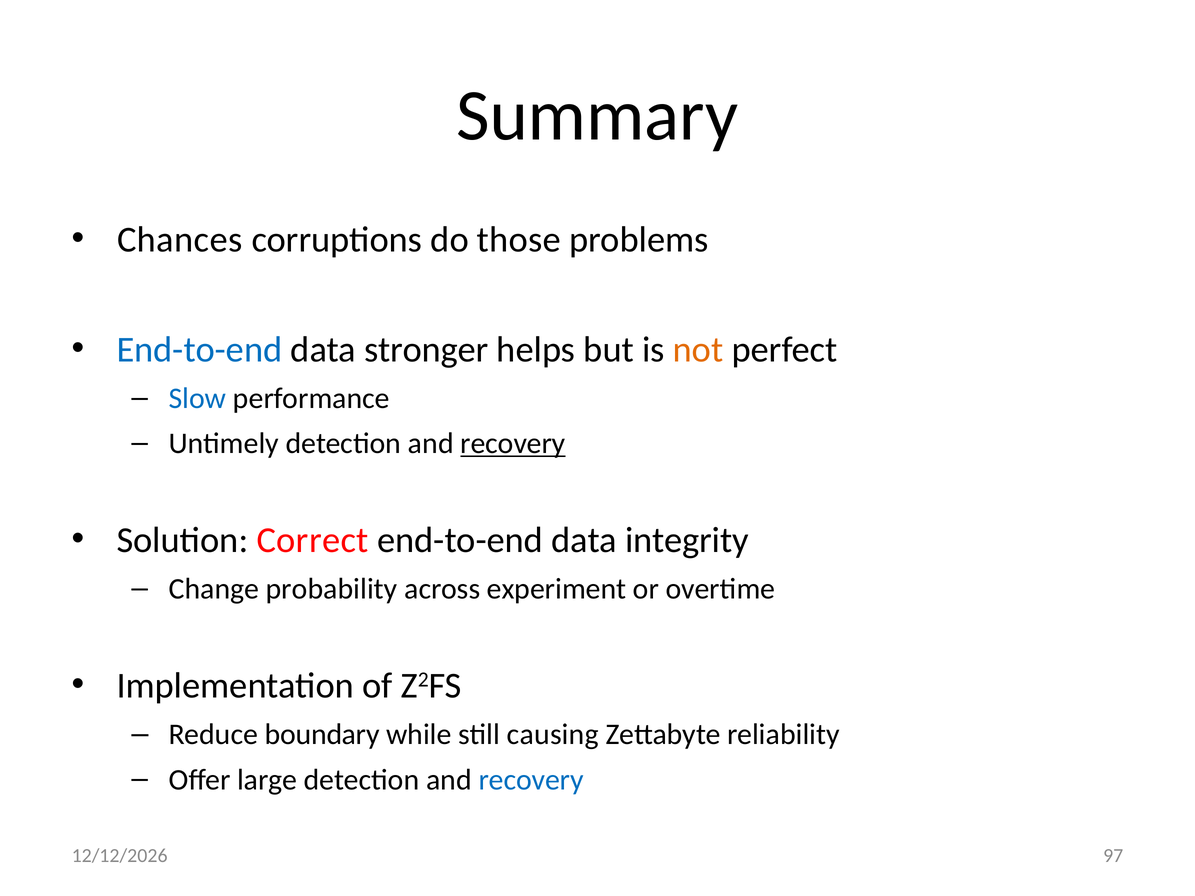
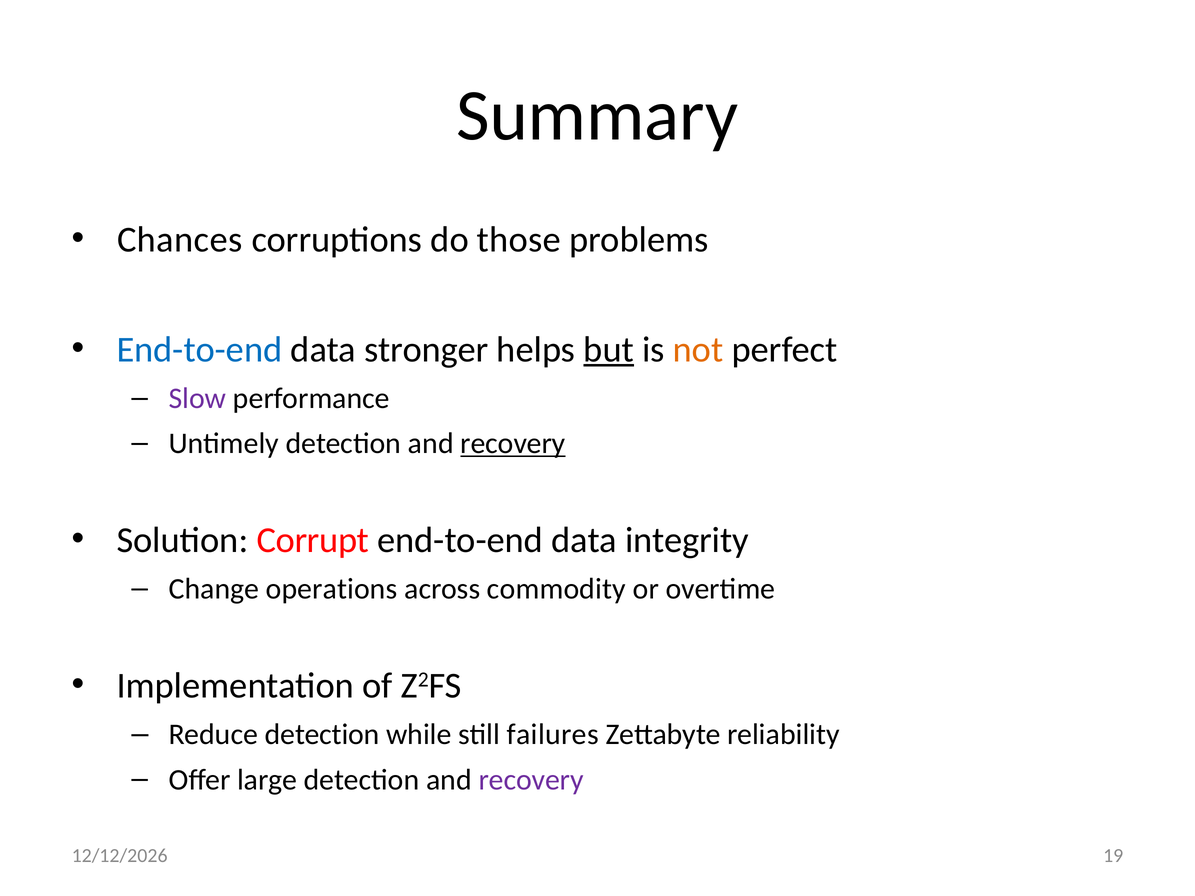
but underline: none -> present (609, 350)
Slow colour: blue -> purple (198, 398)
Correct: Correct -> Corrupt (313, 540)
probability: probability -> operations (332, 589)
experiment: experiment -> commodity (556, 589)
Reduce boundary: boundary -> detection (322, 735)
causing: causing -> failures (553, 735)
recovery colour: blue -> purple (531, 780)
97: 97 -> 19 (1113, 856)
